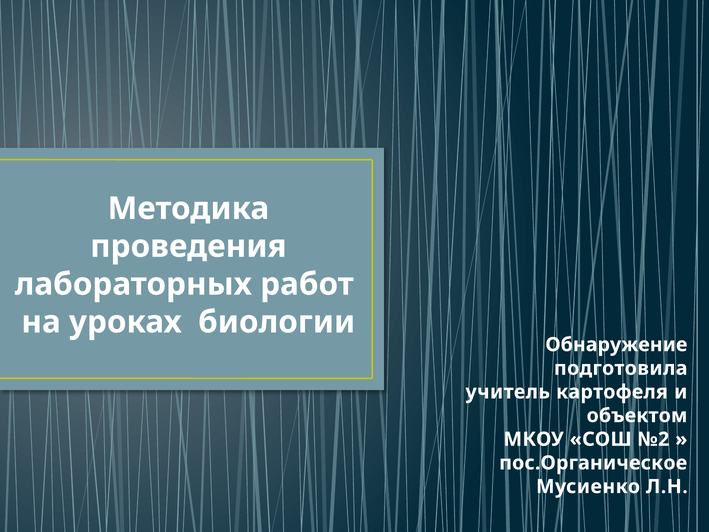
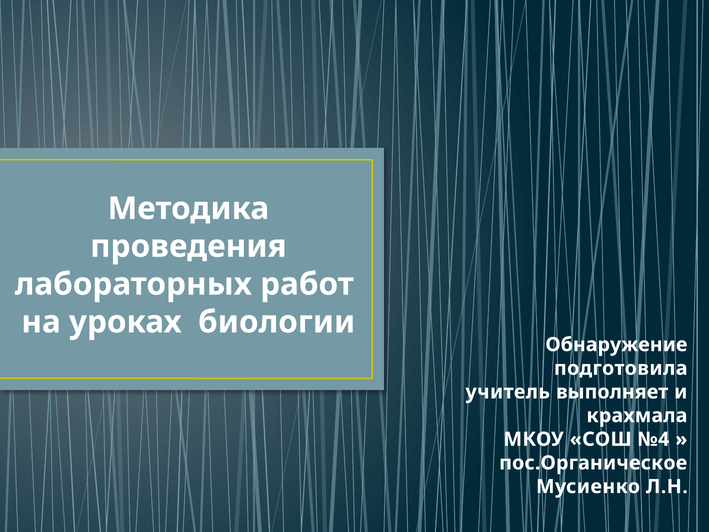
картофеля: картофеля -> выполняет (612, 392)
объектом: объектом -> крахмала (637, 415)
№2: №2 -> №4 (653, 439)
